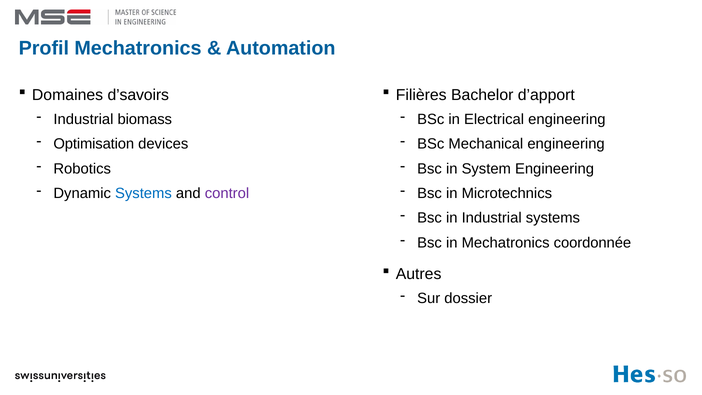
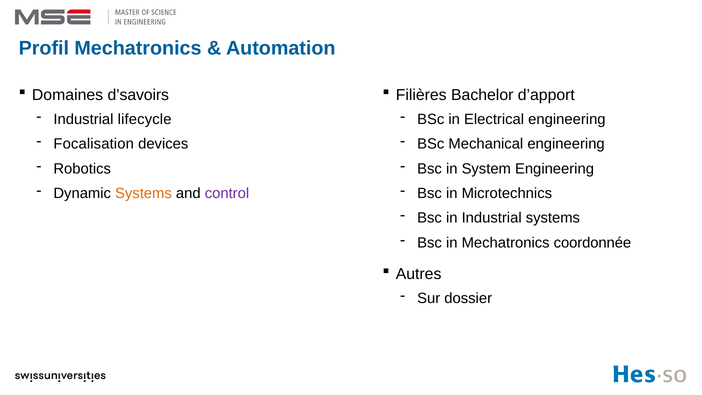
biomass: biomass -> lifecycle (145, 119)
Optimisation: Optimisation -> Focalisation (94, 144)
Systems colour: blue -> orange (143, 193)
